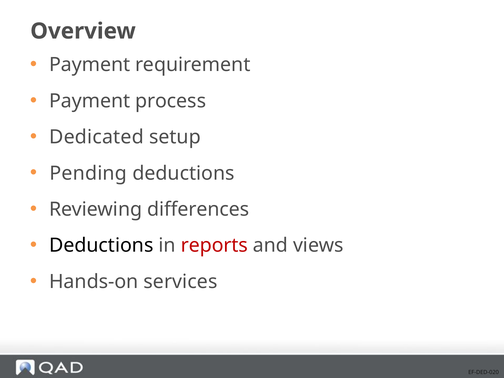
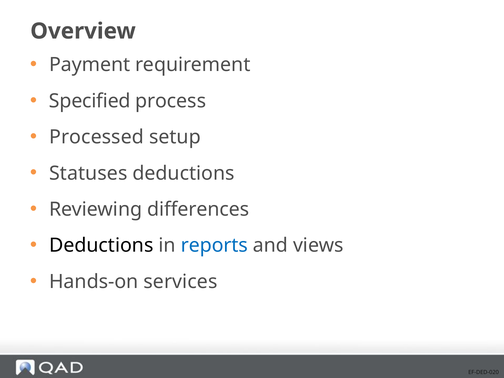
Payment: Payment -> Specified (90, 101)
Dedicated: Dedicated -> Processed (97, 137)
Pending: Pending -> Statuses (88, 173)
reports colour: red -> blue (214, 245)
